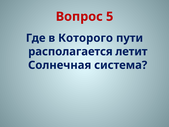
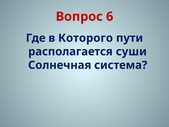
5: 5 -> 6 (110, 17)
летит: летит -> суши (131, 51)
